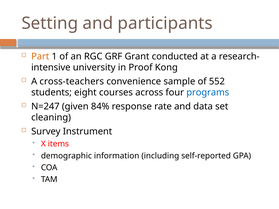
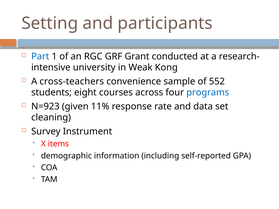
Part colour: orange -> blue (40, 56)
Proof: Proof -> Weak (141, 68)
N=247: N=247 -> N=923 (45, 106)
84%: 84% -> 11% (100, 106)
